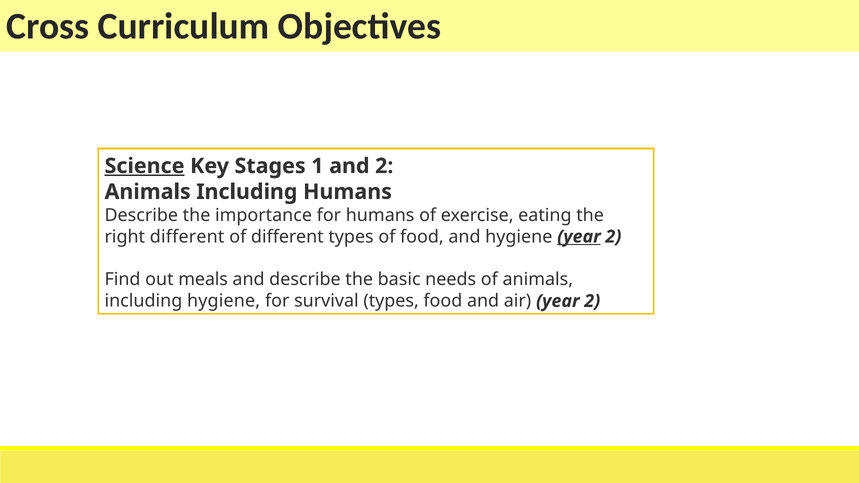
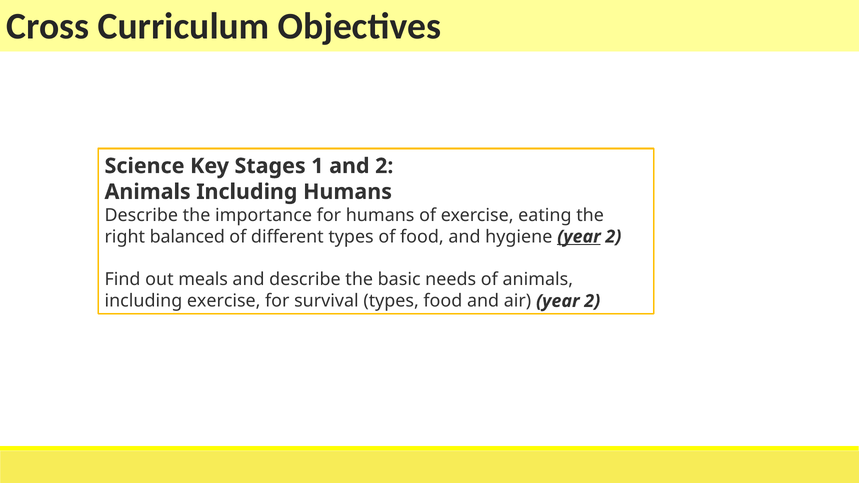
Science underline: present -> none (145, 166)
right different: different -> balanced (187, 237)
including hygiene: hygiene -> exercise (224, 301)
